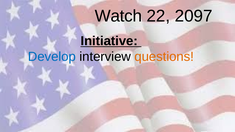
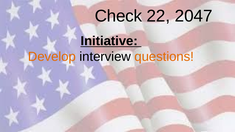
Watch: Watch -> Check (118, 16)
2097: 2097 -> 2047 (194, 16)
Develop colour: blue -> orange (52, 57)
